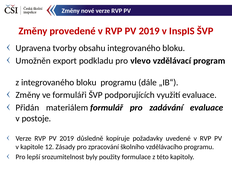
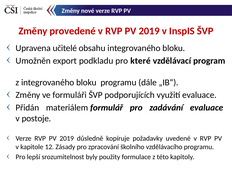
tvorby: tvorby -> učitelé (65, 48)
vlevo: vlevo -> které (140, 61)
